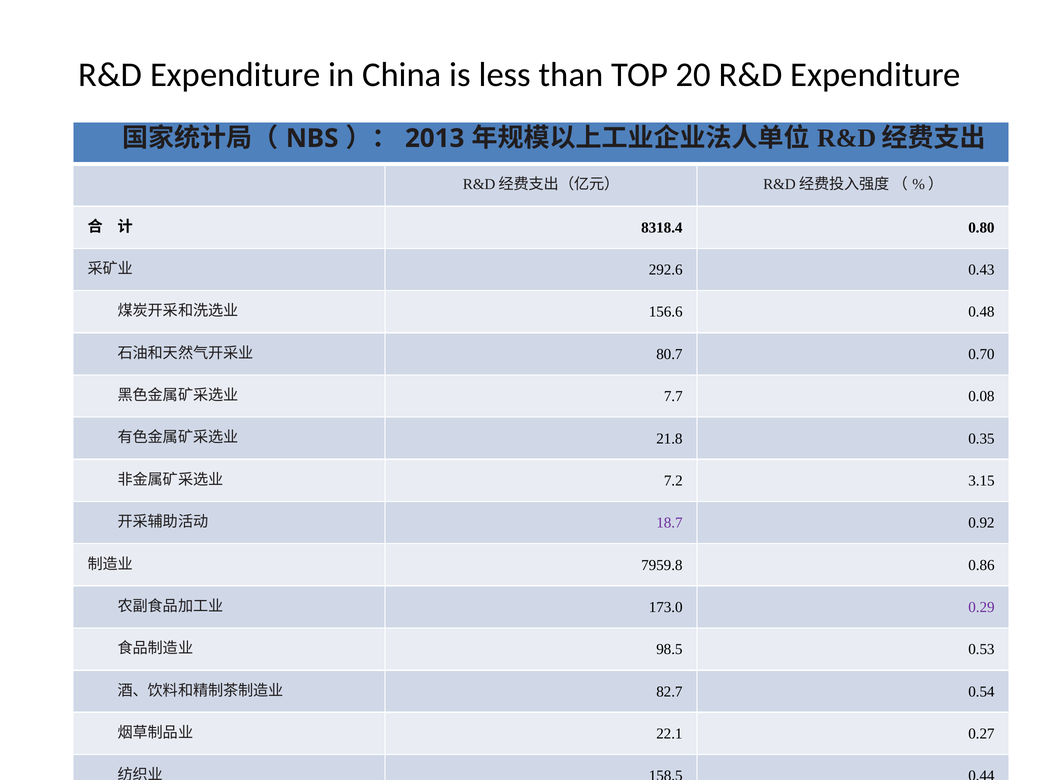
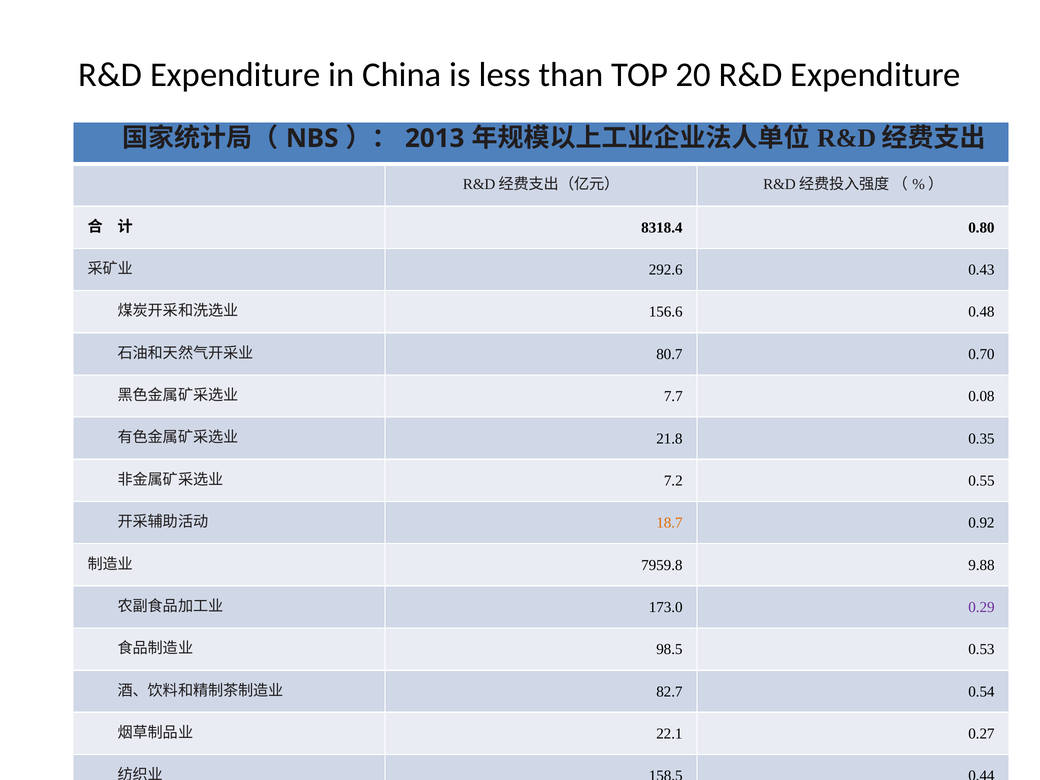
3.15: 3.15 -> 0.55 (981, 481)
18.7 colour: purple -> orange (669, 523)
7959.8 0.86: 0.86 -> 9.88 (981, 565)
